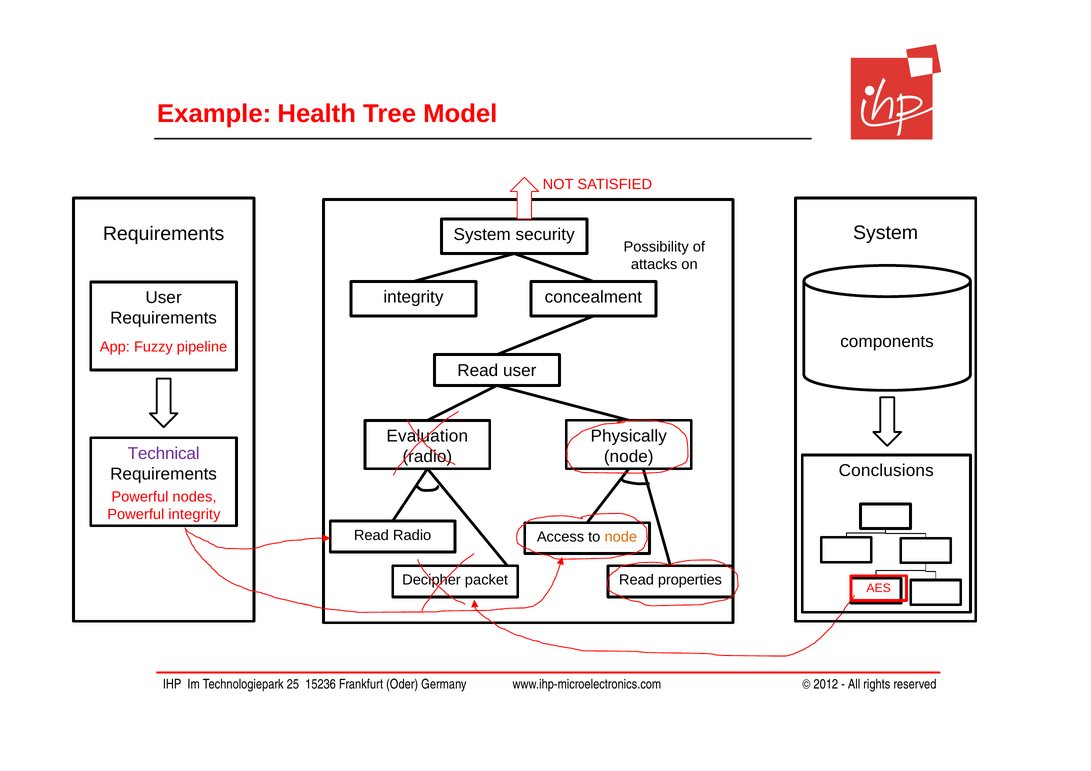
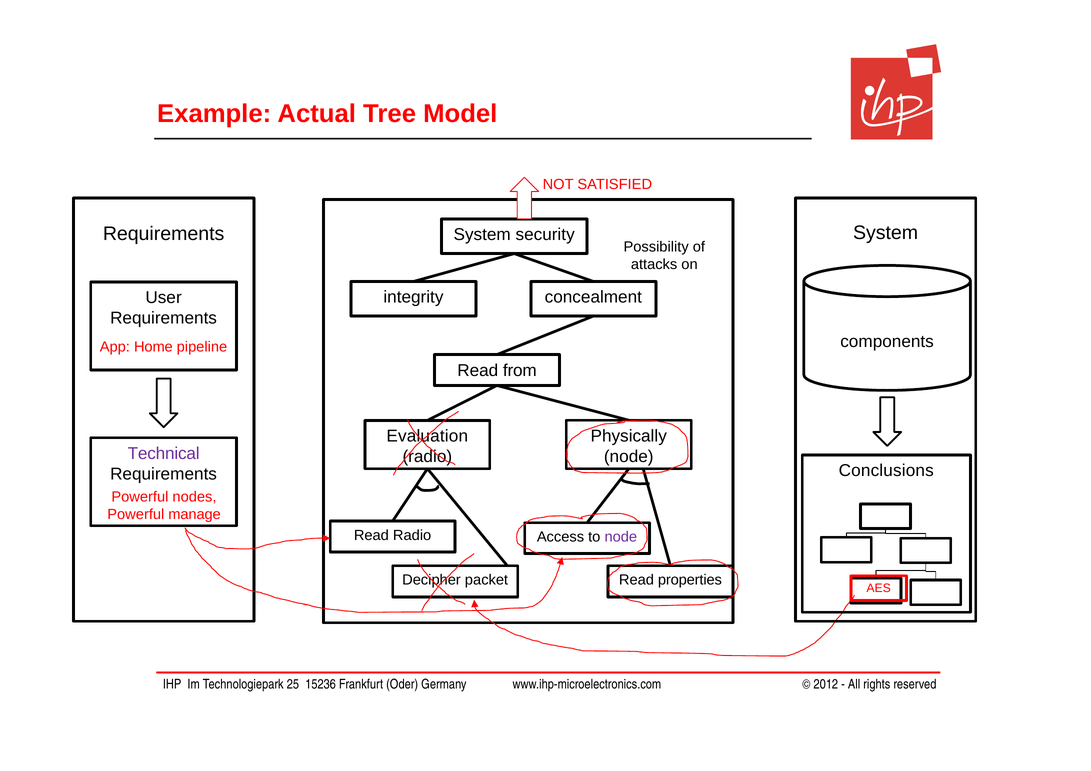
Health: Health -> Actual (317, 114)
Fuzzy: Fuzzy -> Home (153, 347)
Read user: user -> from (520, 371)
Powerful integrity: integrity -> manage (195, 515)
node colour: orange -> purple (621, 537)
